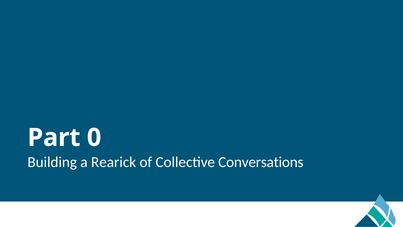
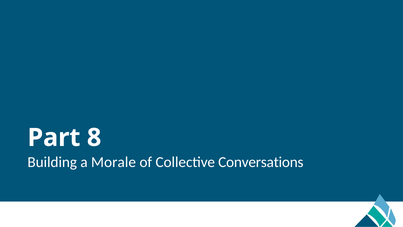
0: 0 -> 8 (94, 137)
Rearick: Rearick -> Morale (114, 162)
